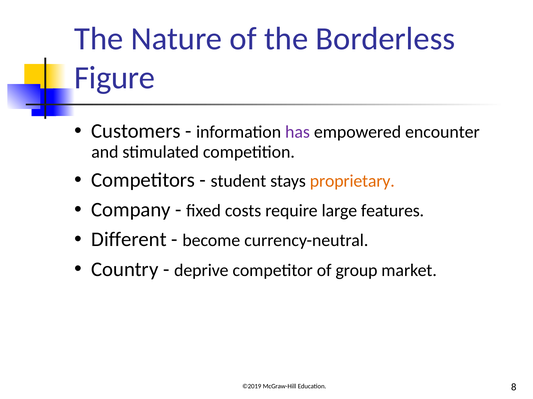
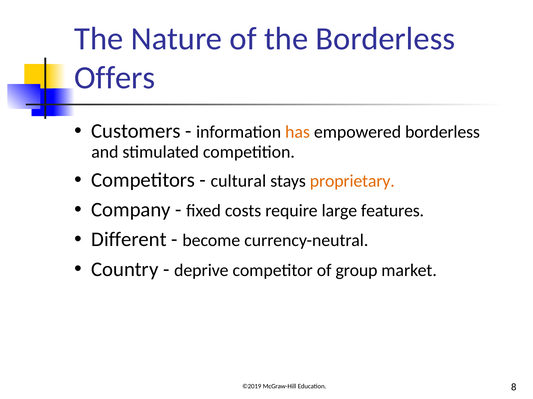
Figure: Figure -> Offers (115, 78)
has colour: purple -> orange (298, 132)
empowered encounter: encounter -> borderless (442, 132)
student: student -> cultural (238, 181)
